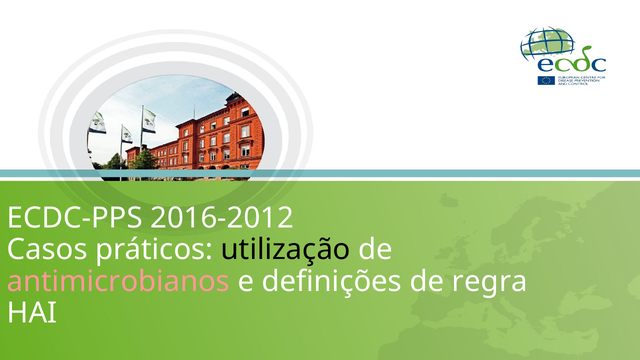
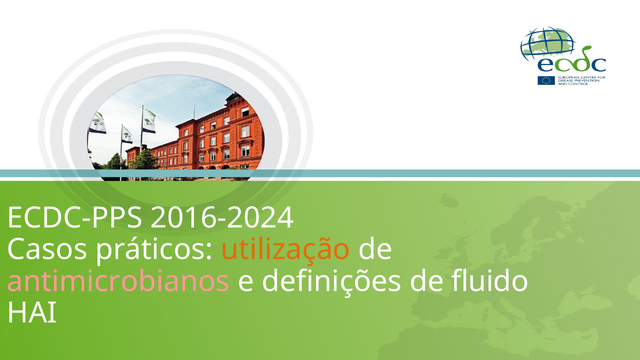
2016-2012: 2016-2012 -> 2016-2024 (222, 218)
utilização colour: black -> orange (286, 250)
regra: regra -> fluido (490, 281)
